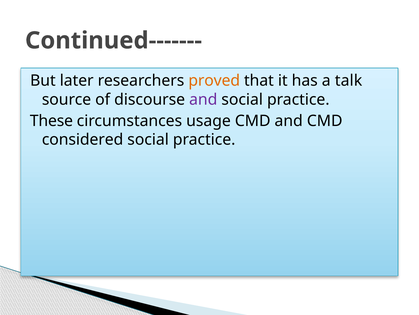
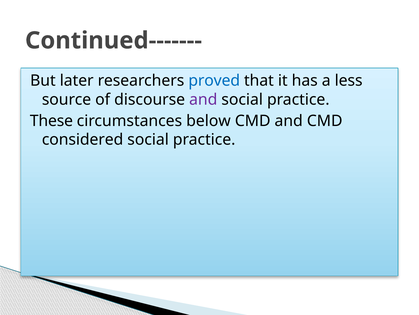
proved colour: orange -> blue (214, 80)
talk: talk -> less (349, 80)
usage: usage -> below (208, 121)
